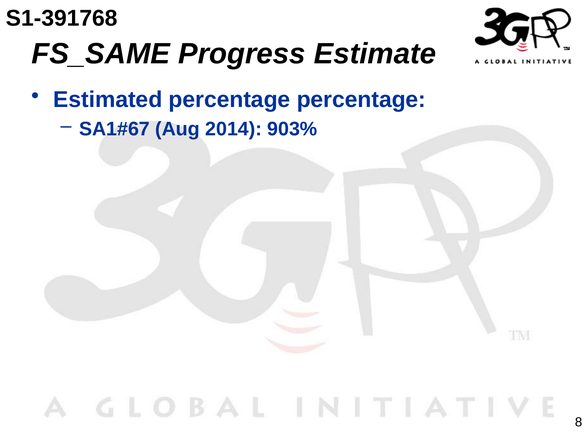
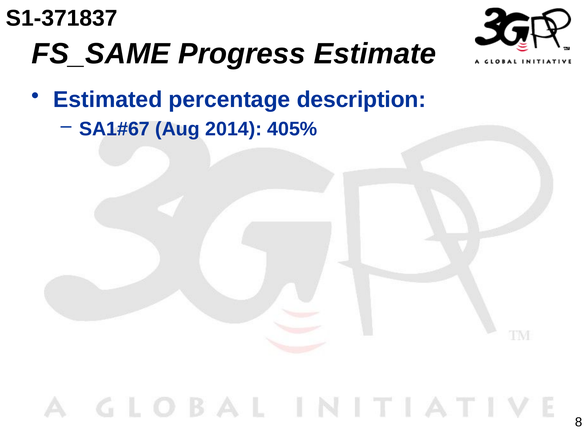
S1-391768: S1-391768 -> S1-371837 (62, 18)
percentage percentage: percentage -> description (361, 100)
903%: 903% -> 405% (292, 129)
